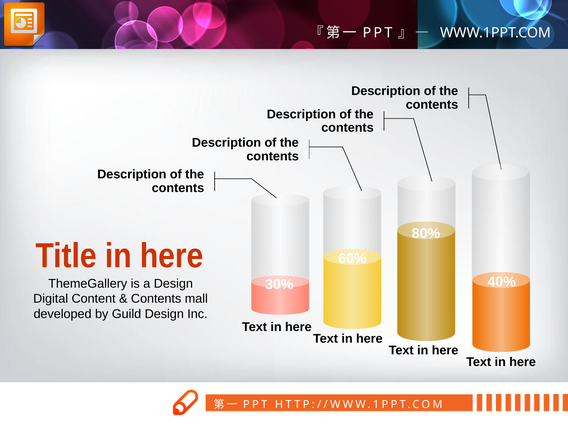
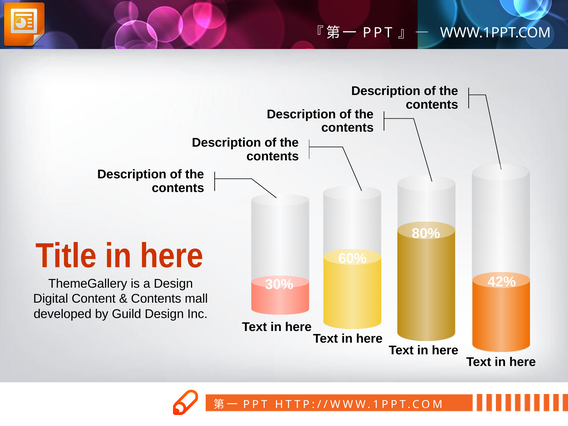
40%: 40% -> 42% (502, 282)
